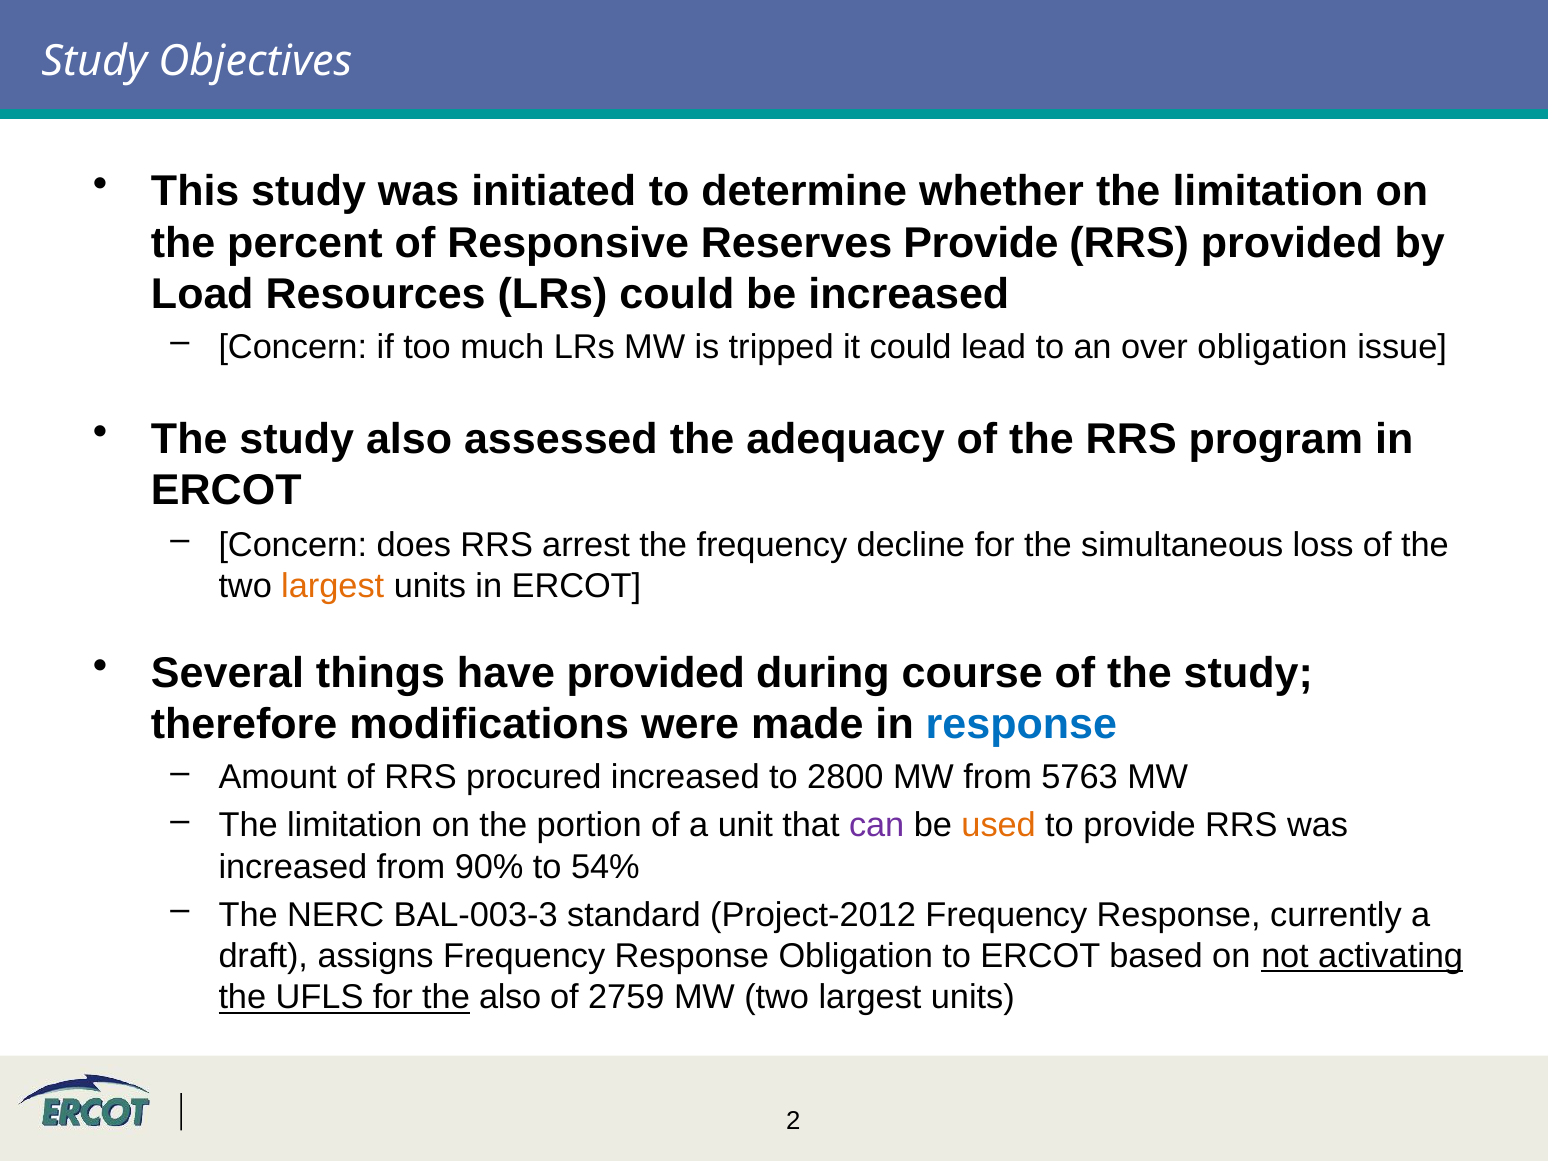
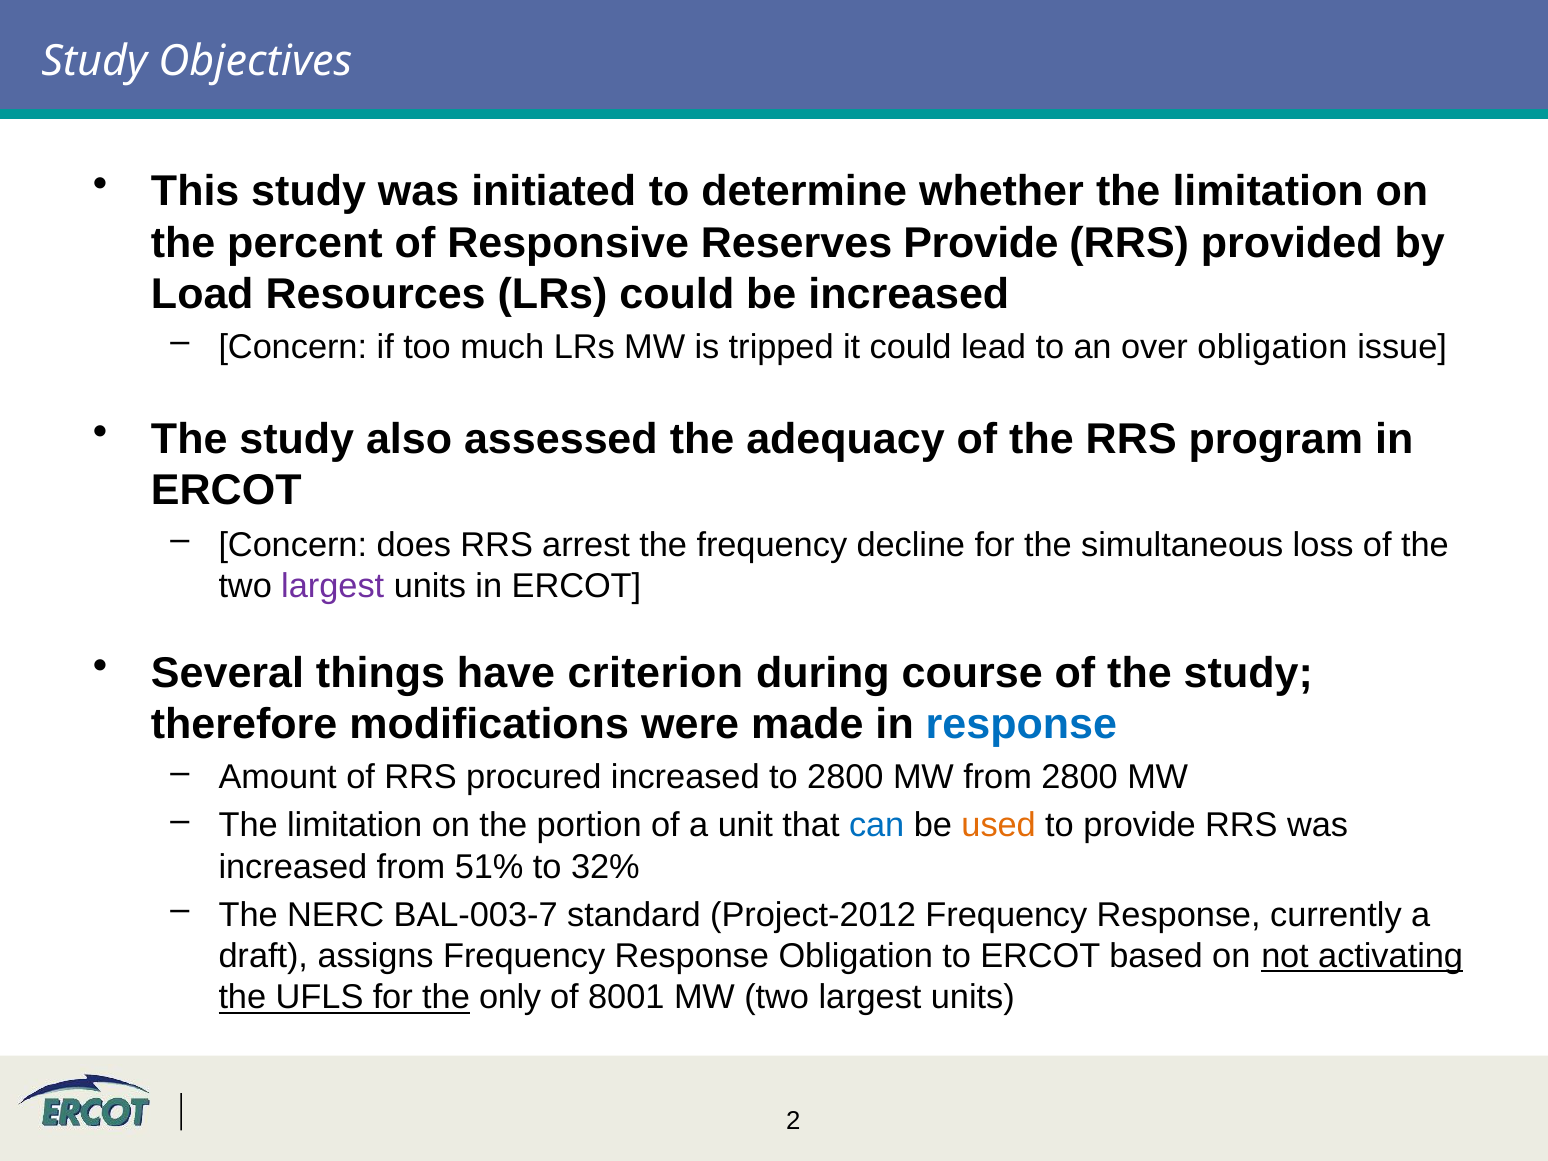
largest colour: orange -> purple (333, 586)
have provided: provided -> criterion (655, 673)
from 5763: 5763 -> 2800 (1080, 777)
can colour: purple -> blue (877, 825)
90%: 90% -> 51% (489, 867)
54%: 54% -> 32% (605, 867)
BAL-003-3: BAL-003-3 -> BAL-003-7 (476, 915)
the also: also -> only (510, 997)
2759: 2759 -> 8001 (626, 997)
